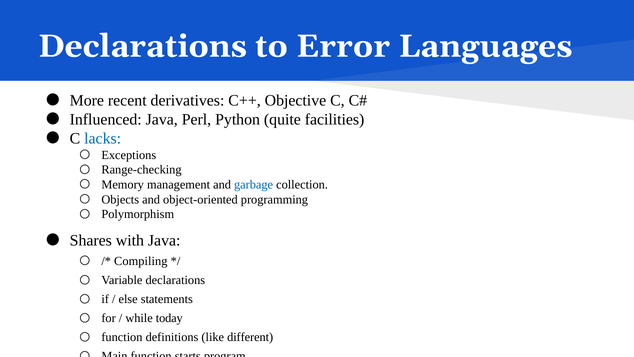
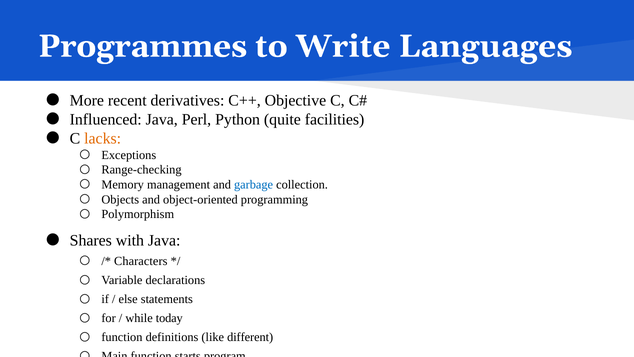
Declarations: Declarations -> Programmes (143, 46)
Error: Error -> Write (343, 46)
lacks colour: blue -> orange (103, 138)
Compiling: Compiling -> Characters (141, 261)
